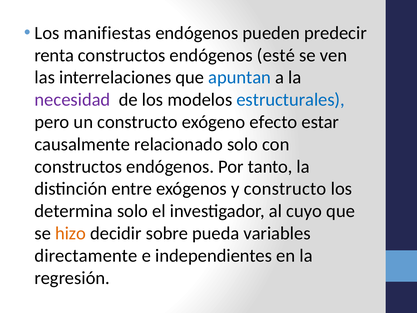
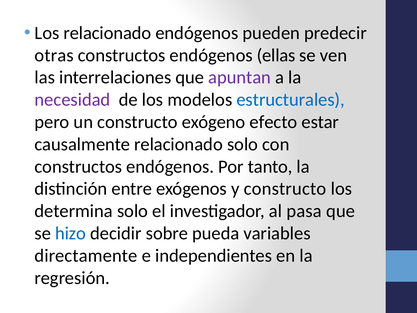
Los manifiestas: manifiestas -> relacionado (107, 33)
renta: renta -> otras (54, 55)
esté: esté -> ellas (276, 55)
apuntan colour: blue -> purple (240, 77)
cuyo: cuyo -> pasa (304, 211)
hizo colour: orange -> blue (71, 233)
